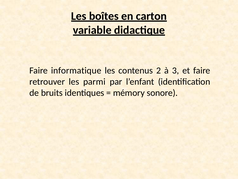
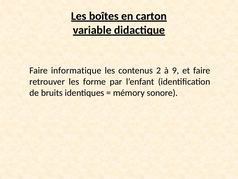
3: 3 -> 9 (176, 70)
parmi: parmi -> forme (94, 81)
